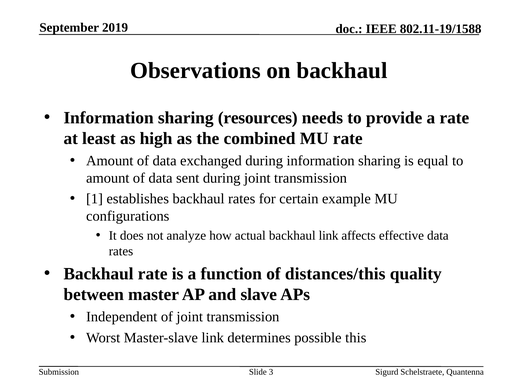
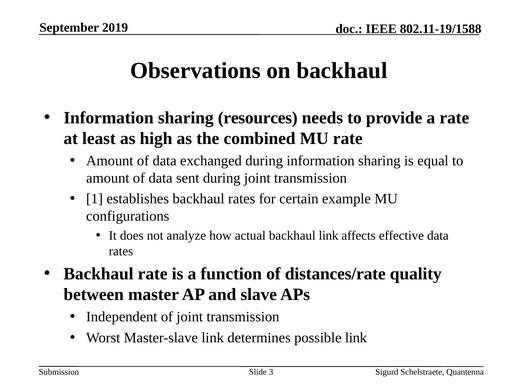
distances/this: distances/this -> distances/rate (335, 274)
possible this: this -> link (356, 338)
